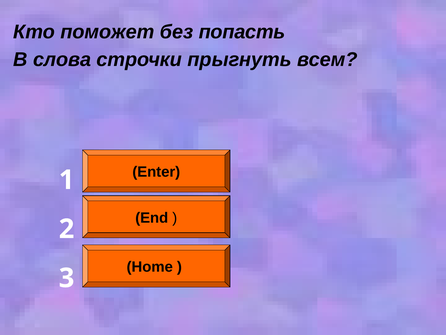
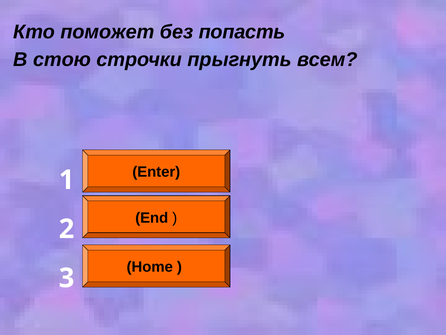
слова: слова -> стою (62, 60)
